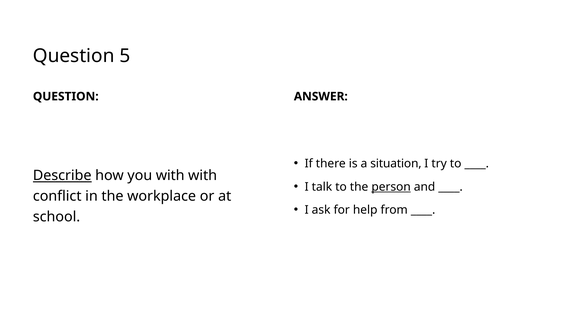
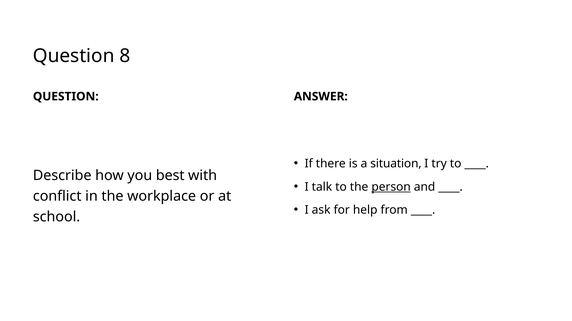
5: 5 -> 8 (125, 56)
Describe underline: present -> none (62, 176)
you with: with -> best (170, 176)
